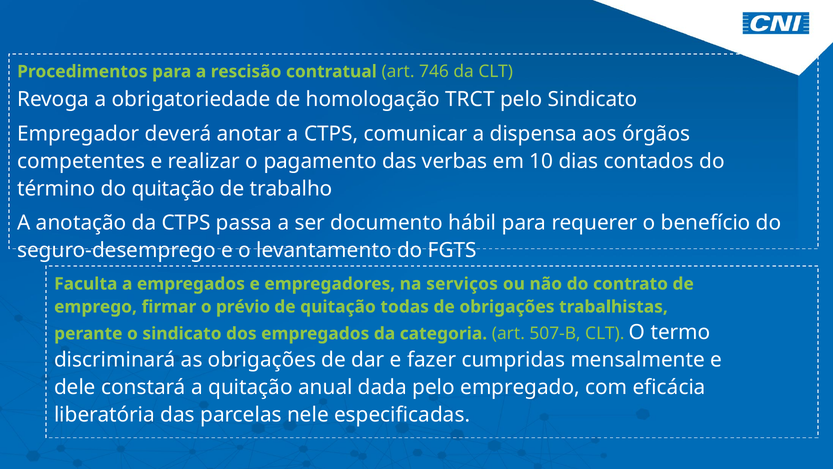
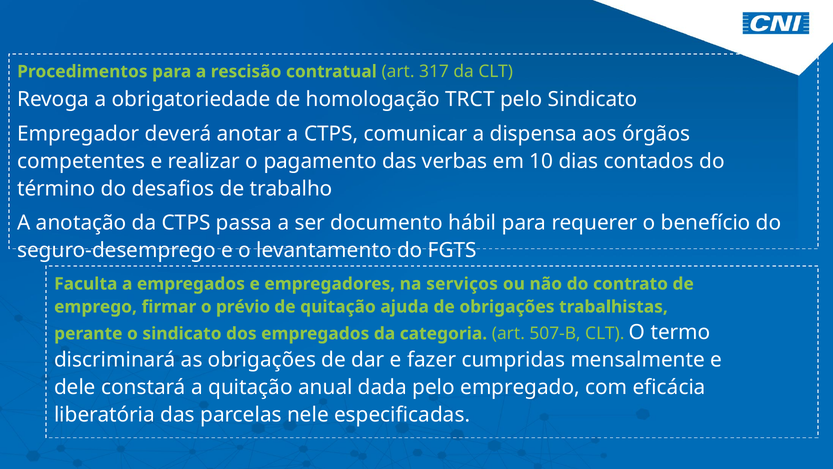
746: 746 -> 317 (434, 72)
do quitação: quitação -> desafios (173, 188)
todas: todas -> ajuda (405, 307)
